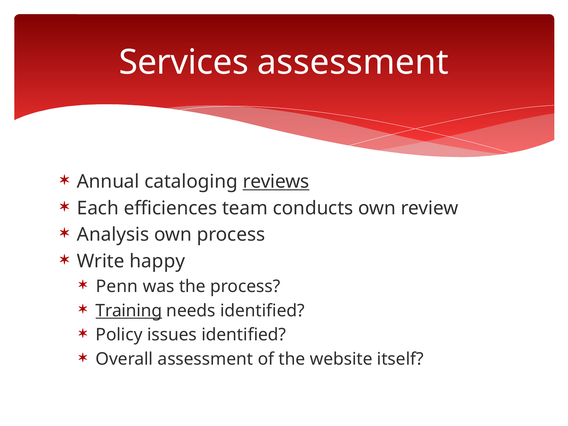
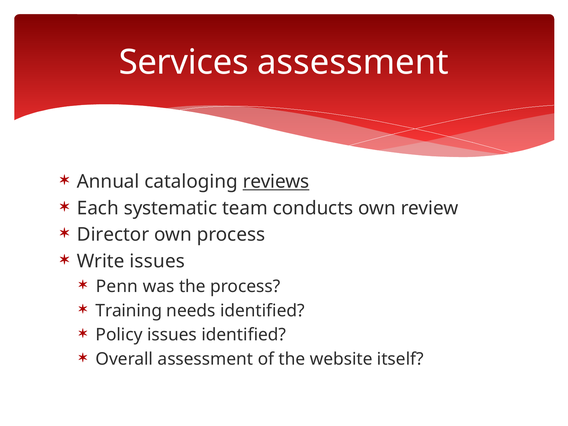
efficiences: efficiences -> systematic (170, 208)
Analysis: Analysis -> Director (113, 235)
Write happy: happy -> issues (157, 261)
Training underline: present -> none (129, 311)
